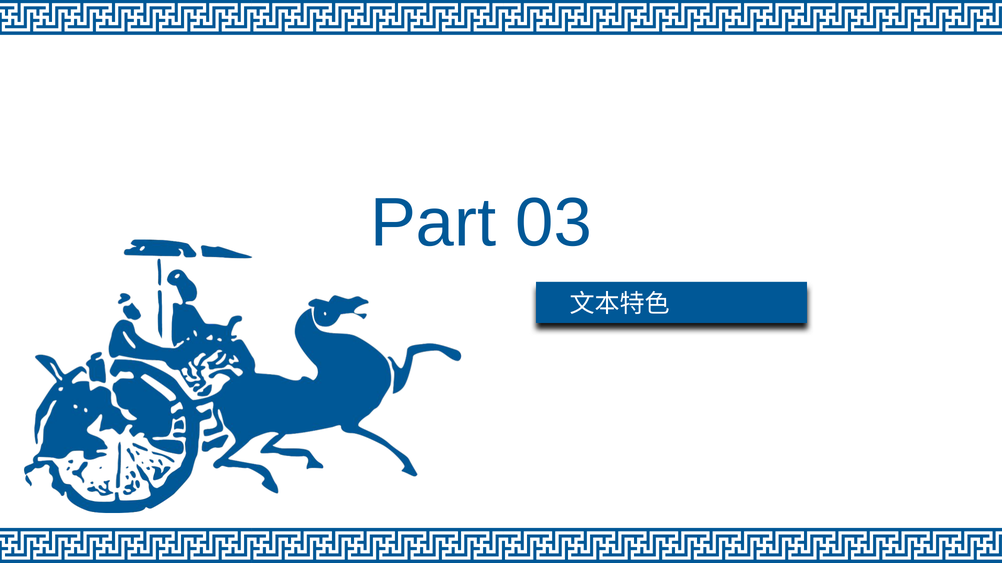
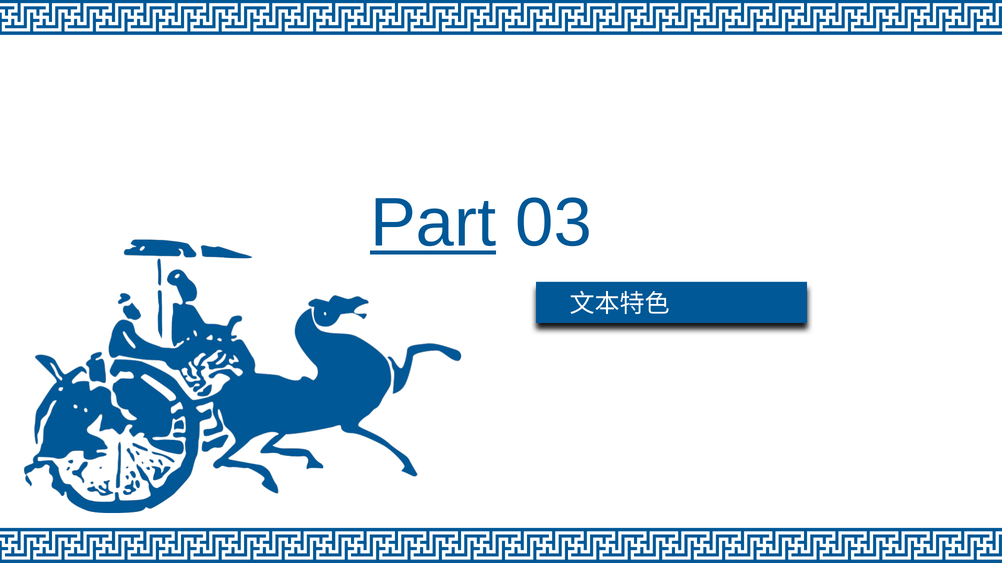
Part underline: none -> present (433, 223)
